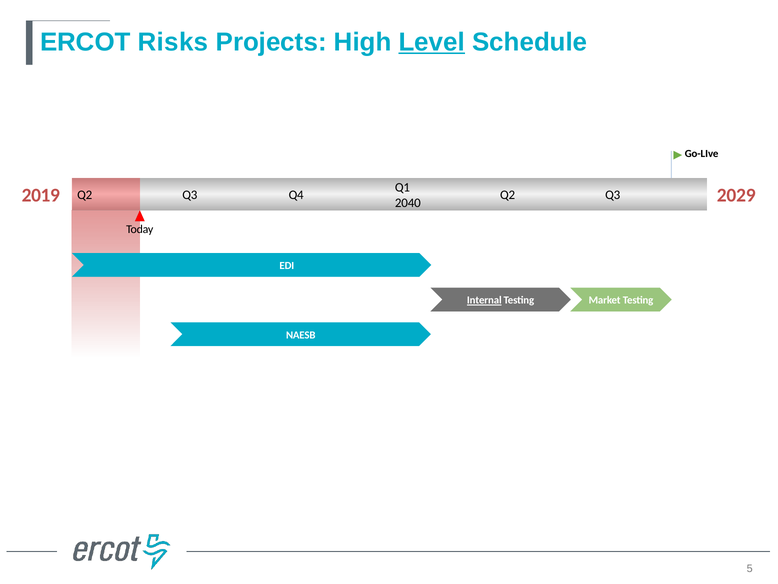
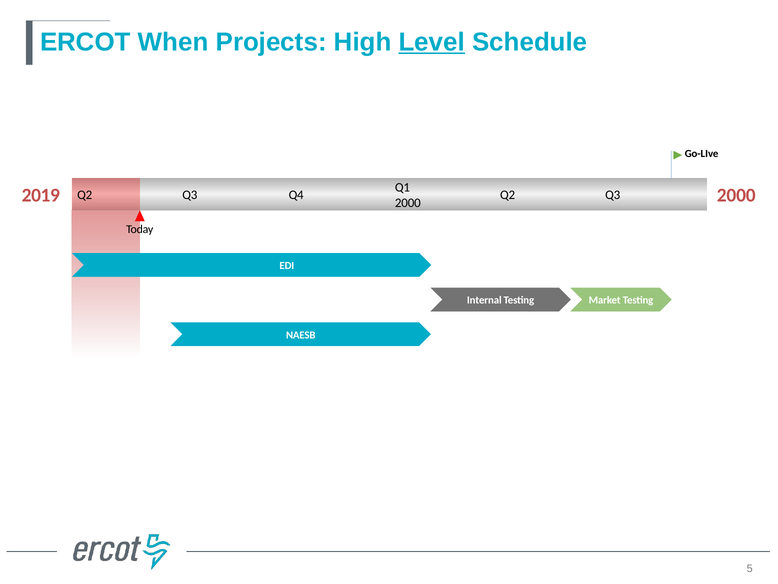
Risks: Risks -> When (173, 42)
2019 2029: 2029 -> 2000 (736, 195)
2040: 2040 -> 2000 (408, 203)
Internal underline: present -> none (484, 300)
